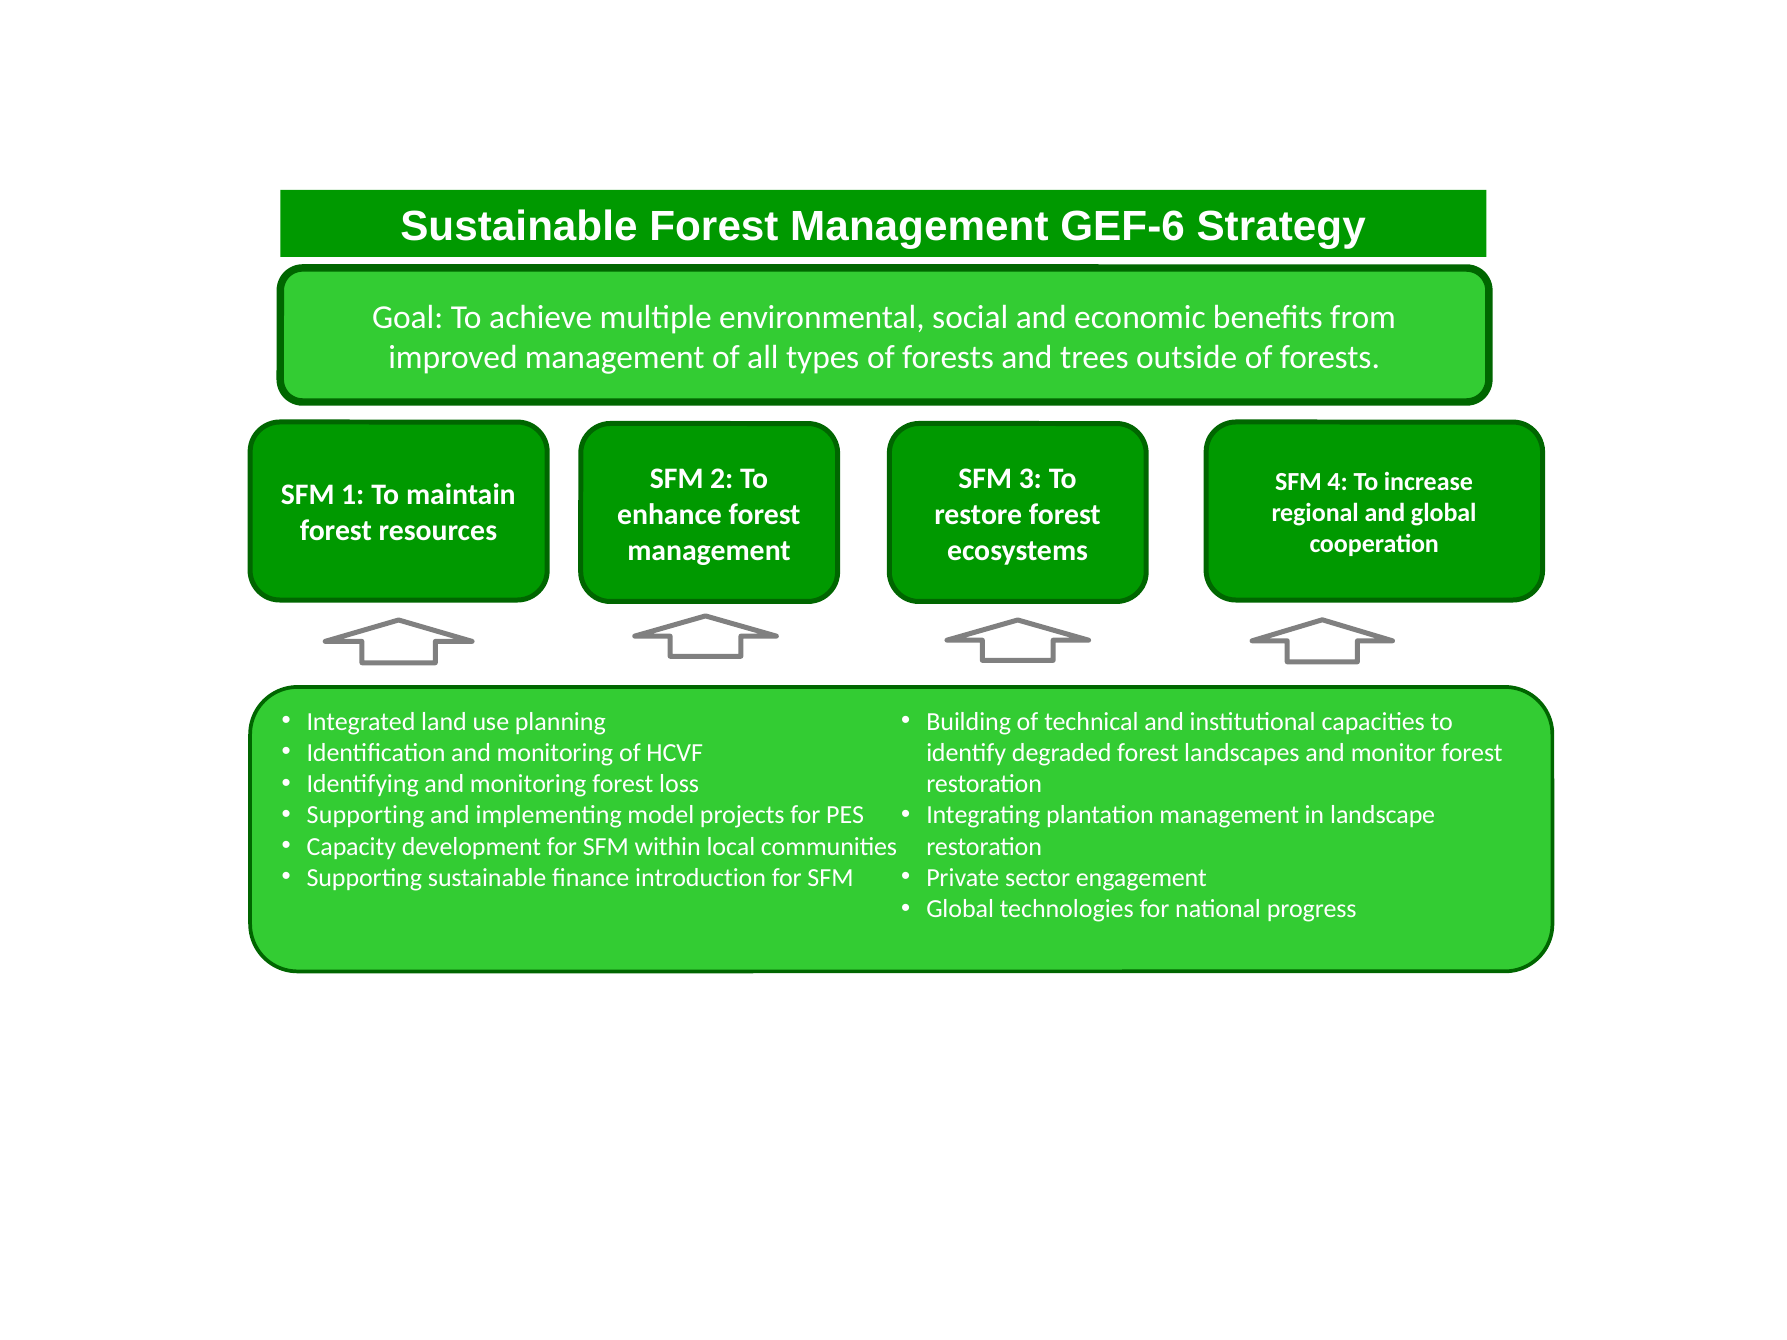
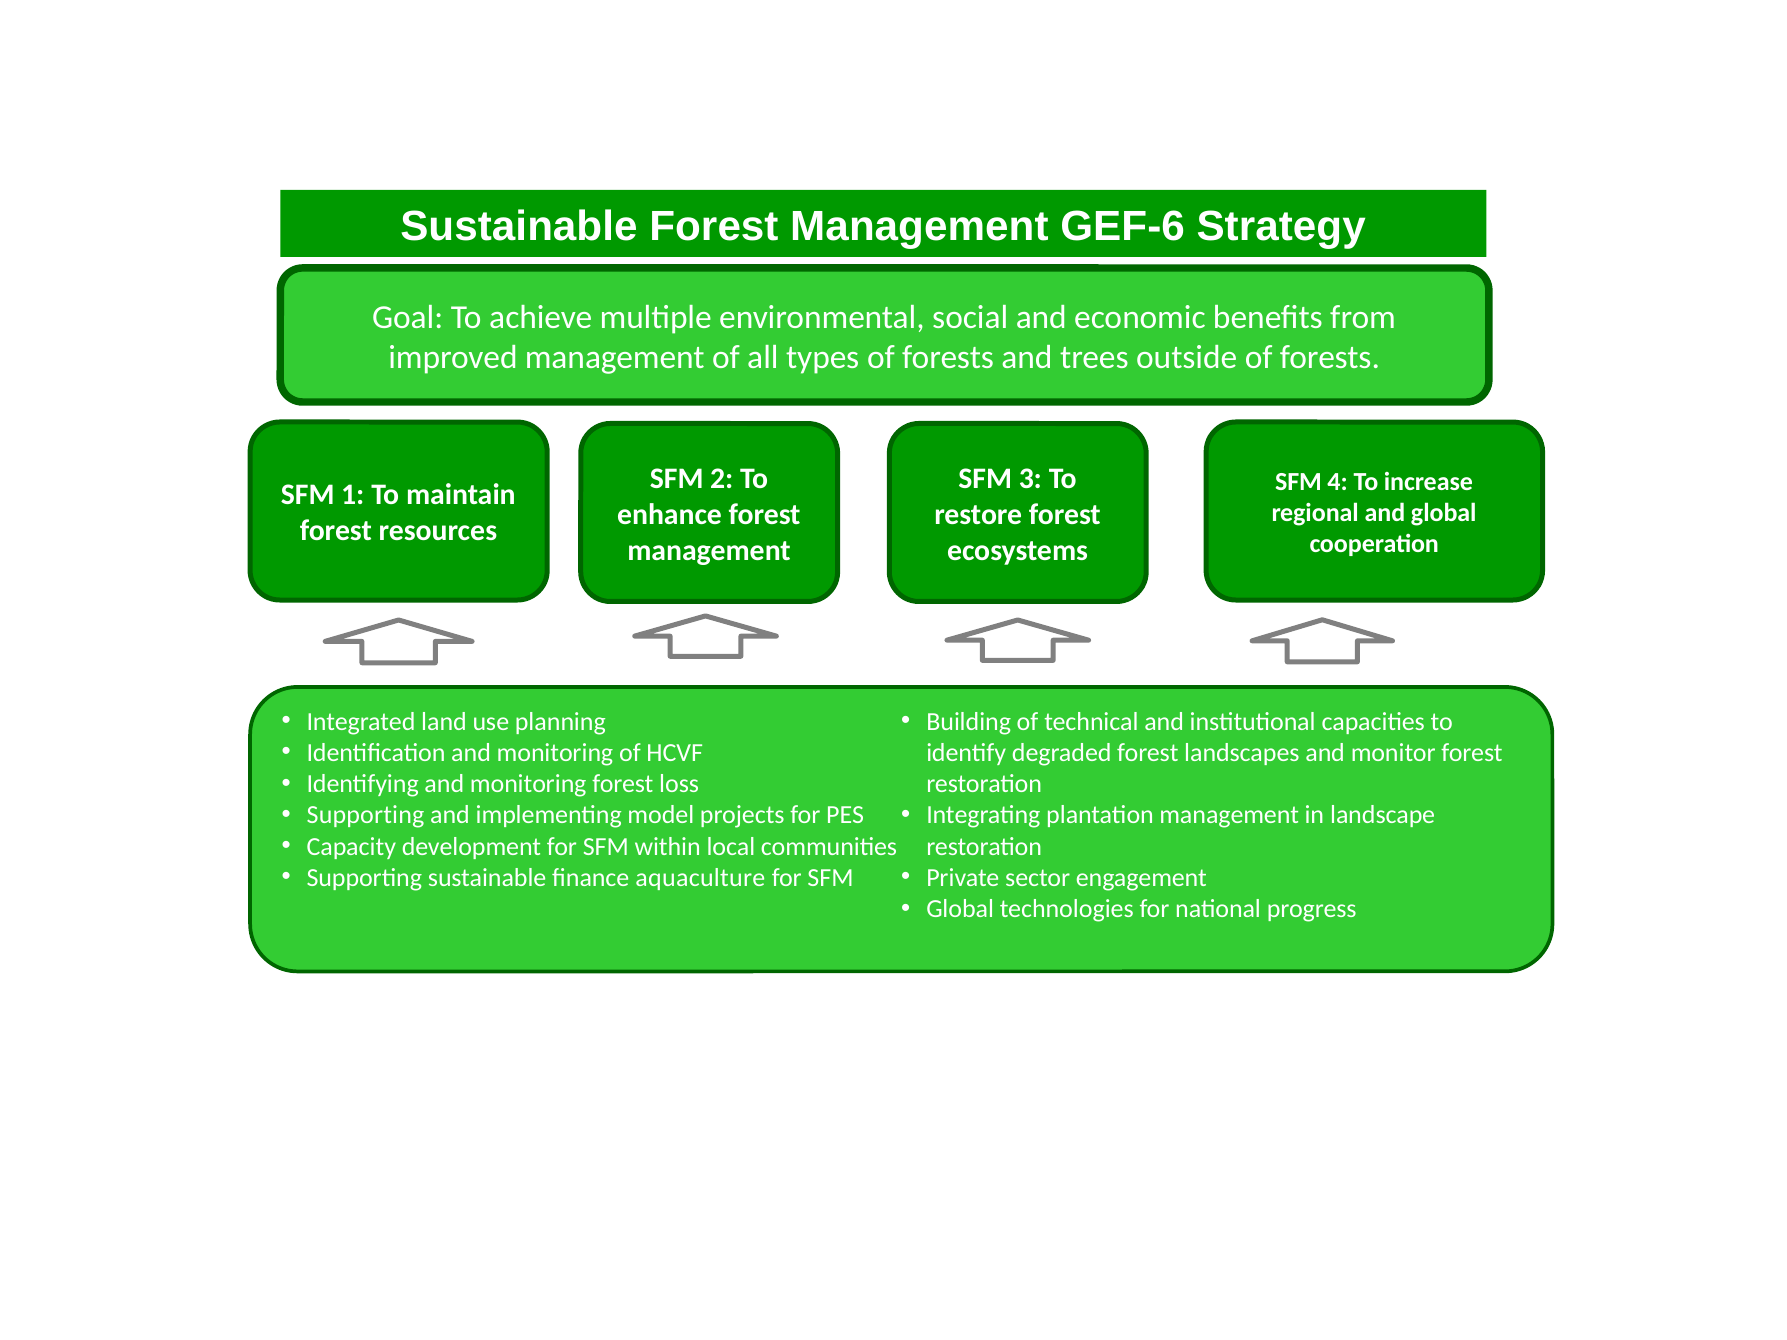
introduction: introduction -> aquaculture (700, 878)
